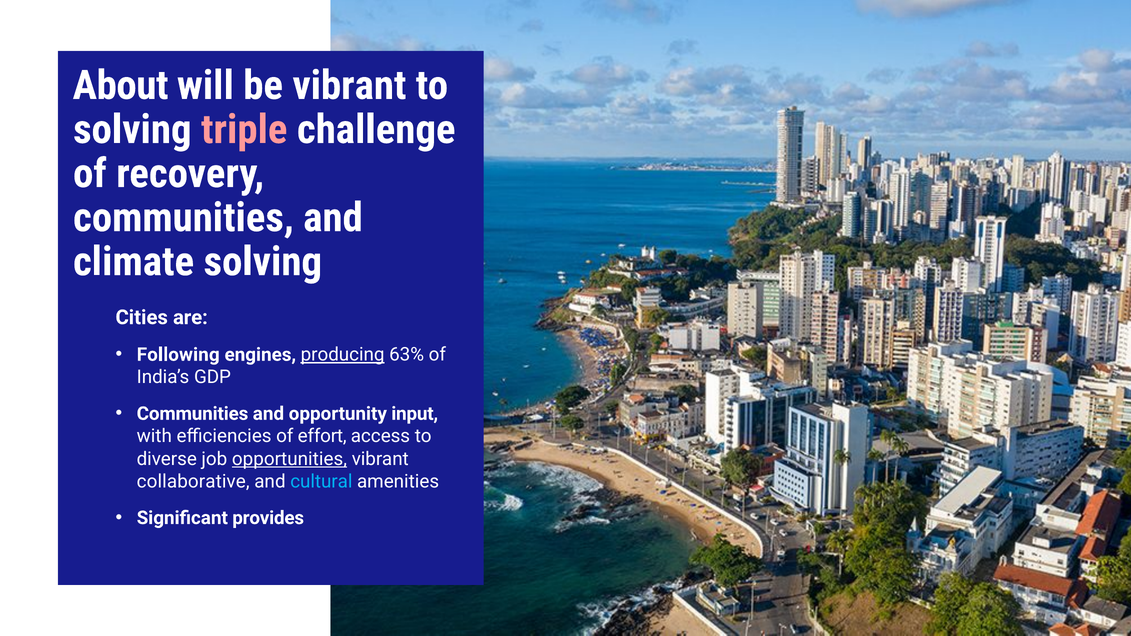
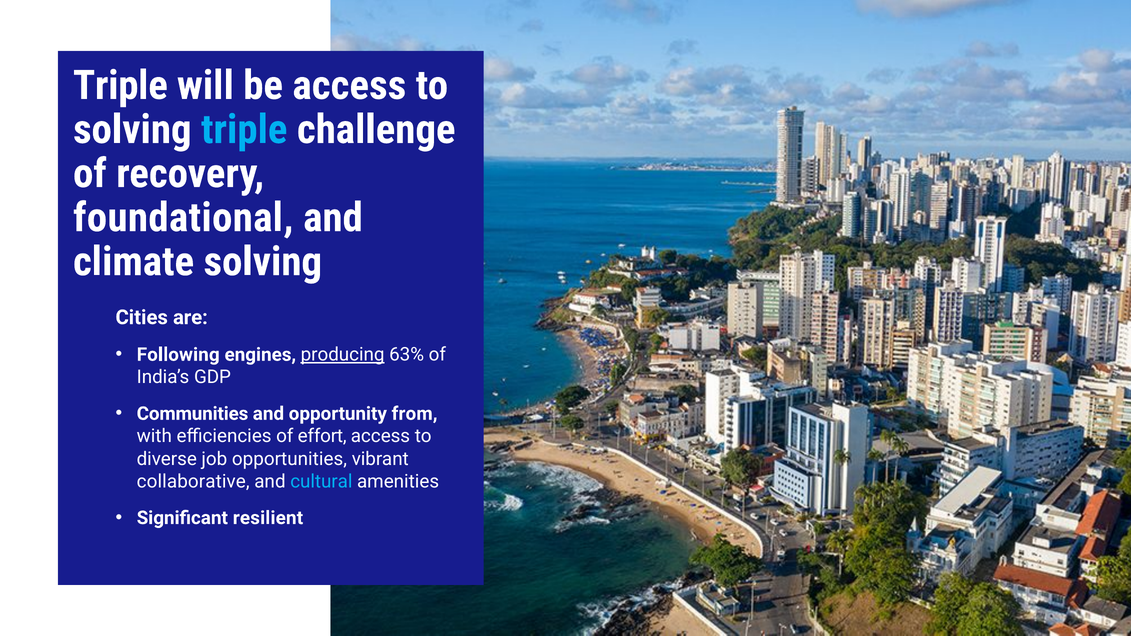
About: About -> Triple (120, 86)
be vibrant: vibrant -> access (349, 86)
triple colour: pink -> light blue (244, 130)
communities: communities -> foundational (183, 218)
input: input -> from (415, 414)
opportunities underline: present -> none (289, 459)
provides: provides -> resilient (268, 518)
